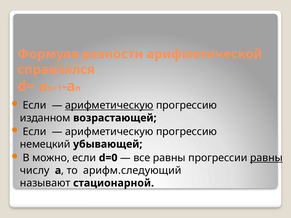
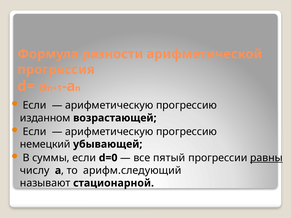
справлялся: справлялся -> прогрессия (56, 70)
арифметическую underline: present -> none (109, 105)
можно: можно -> суммы (51, 158)
все равны: равны -> пятый (169, 158)
